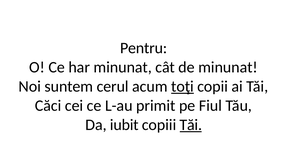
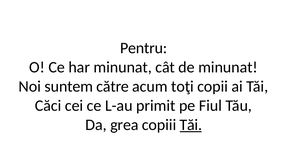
cerul: cerul -> către (113, 86)
toţi underline: present -> none (182, 86)
iubit: iubit -> grea (124, 124)
